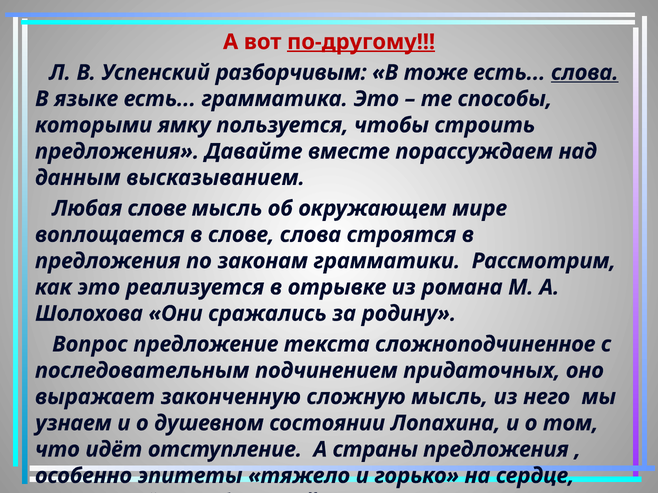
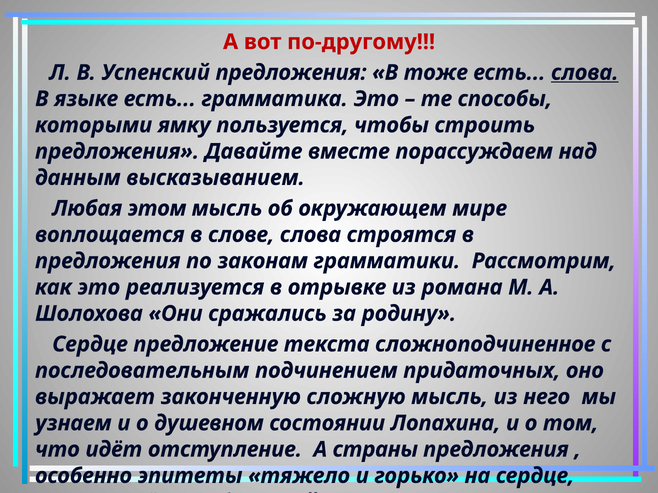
по-другому underline: present -> none (361, 42)
Успенский разборчивым: разборчивым -> предложения (291, 73)
Любая слове: слове -> этом (157, 209)
Вопрос: Вопрос -> Сердце (90, 345)
